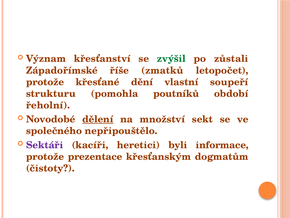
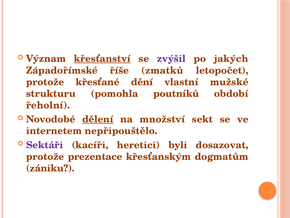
křesťanství underline: none -> present (102, 59)
zvýšil colour: green -> purple (171, 59)
zůstali: zůstali -> jakých (231, 59)
soupeří: soupeří -> mužské (229, 82)
společného: společného -> internetem (54, 131)
informace: informace -> dosazovat (222, 145)
čistoty: čistoty -> zániku (50, 168)
